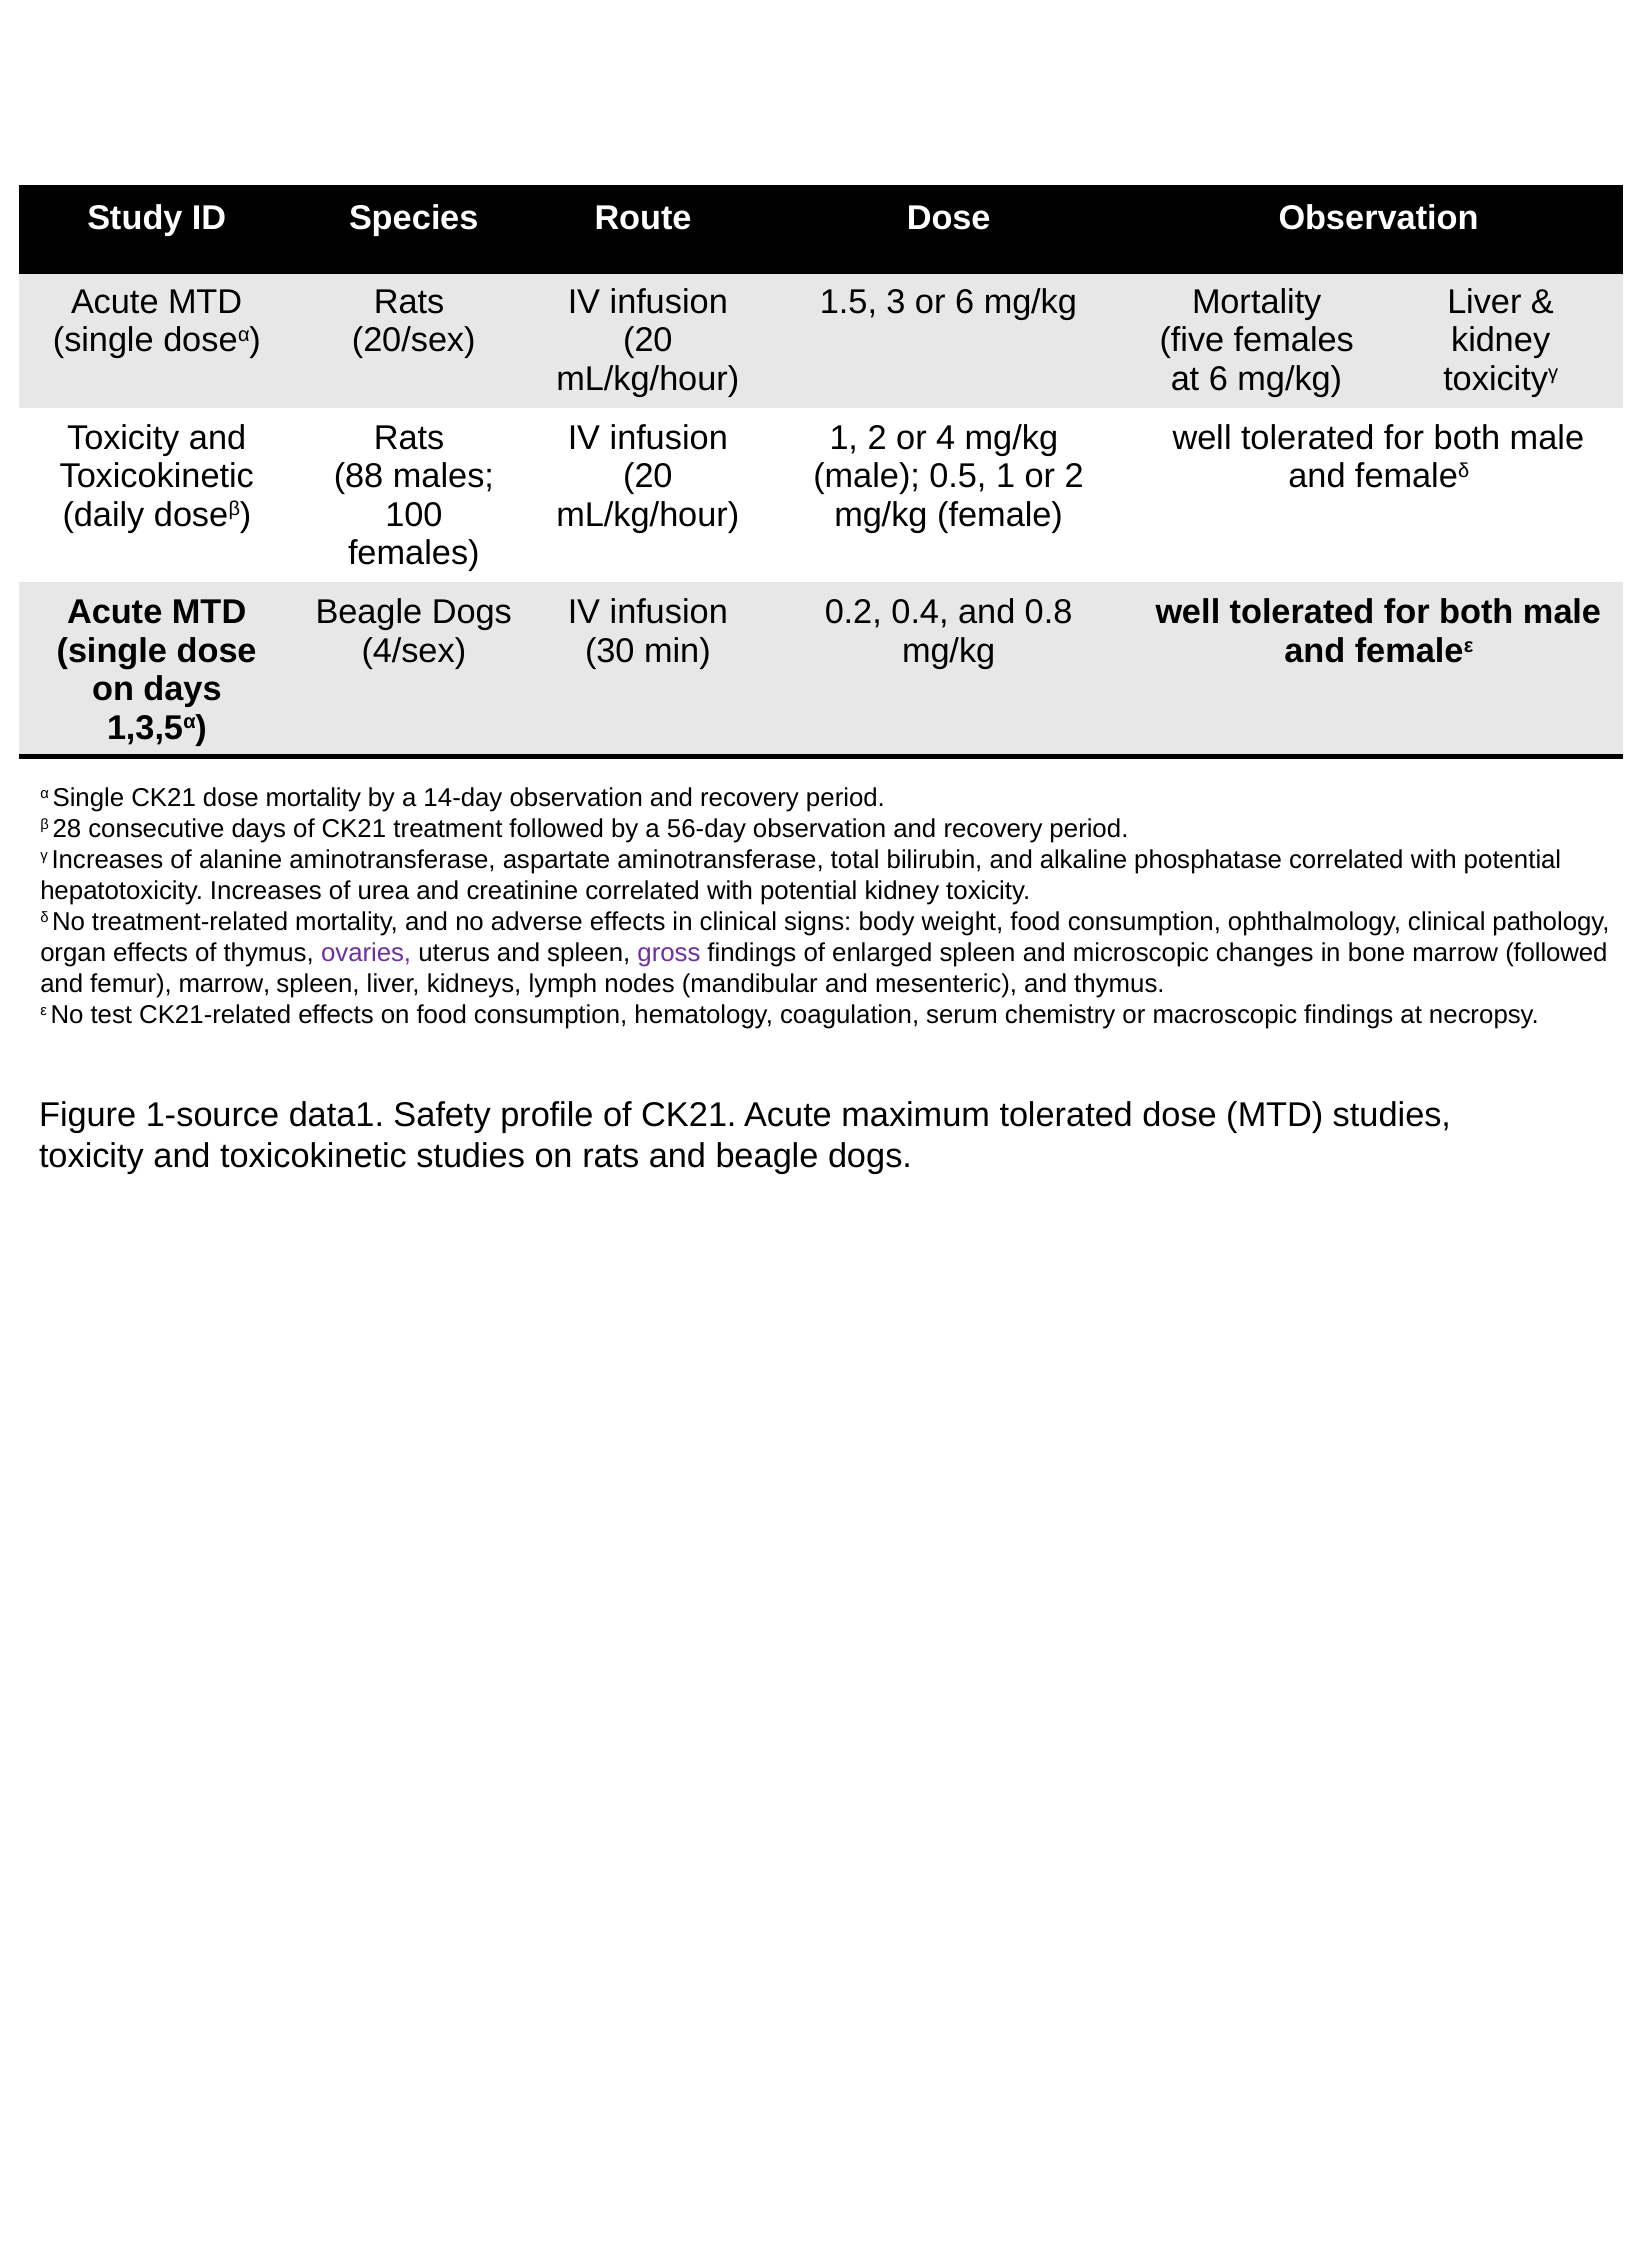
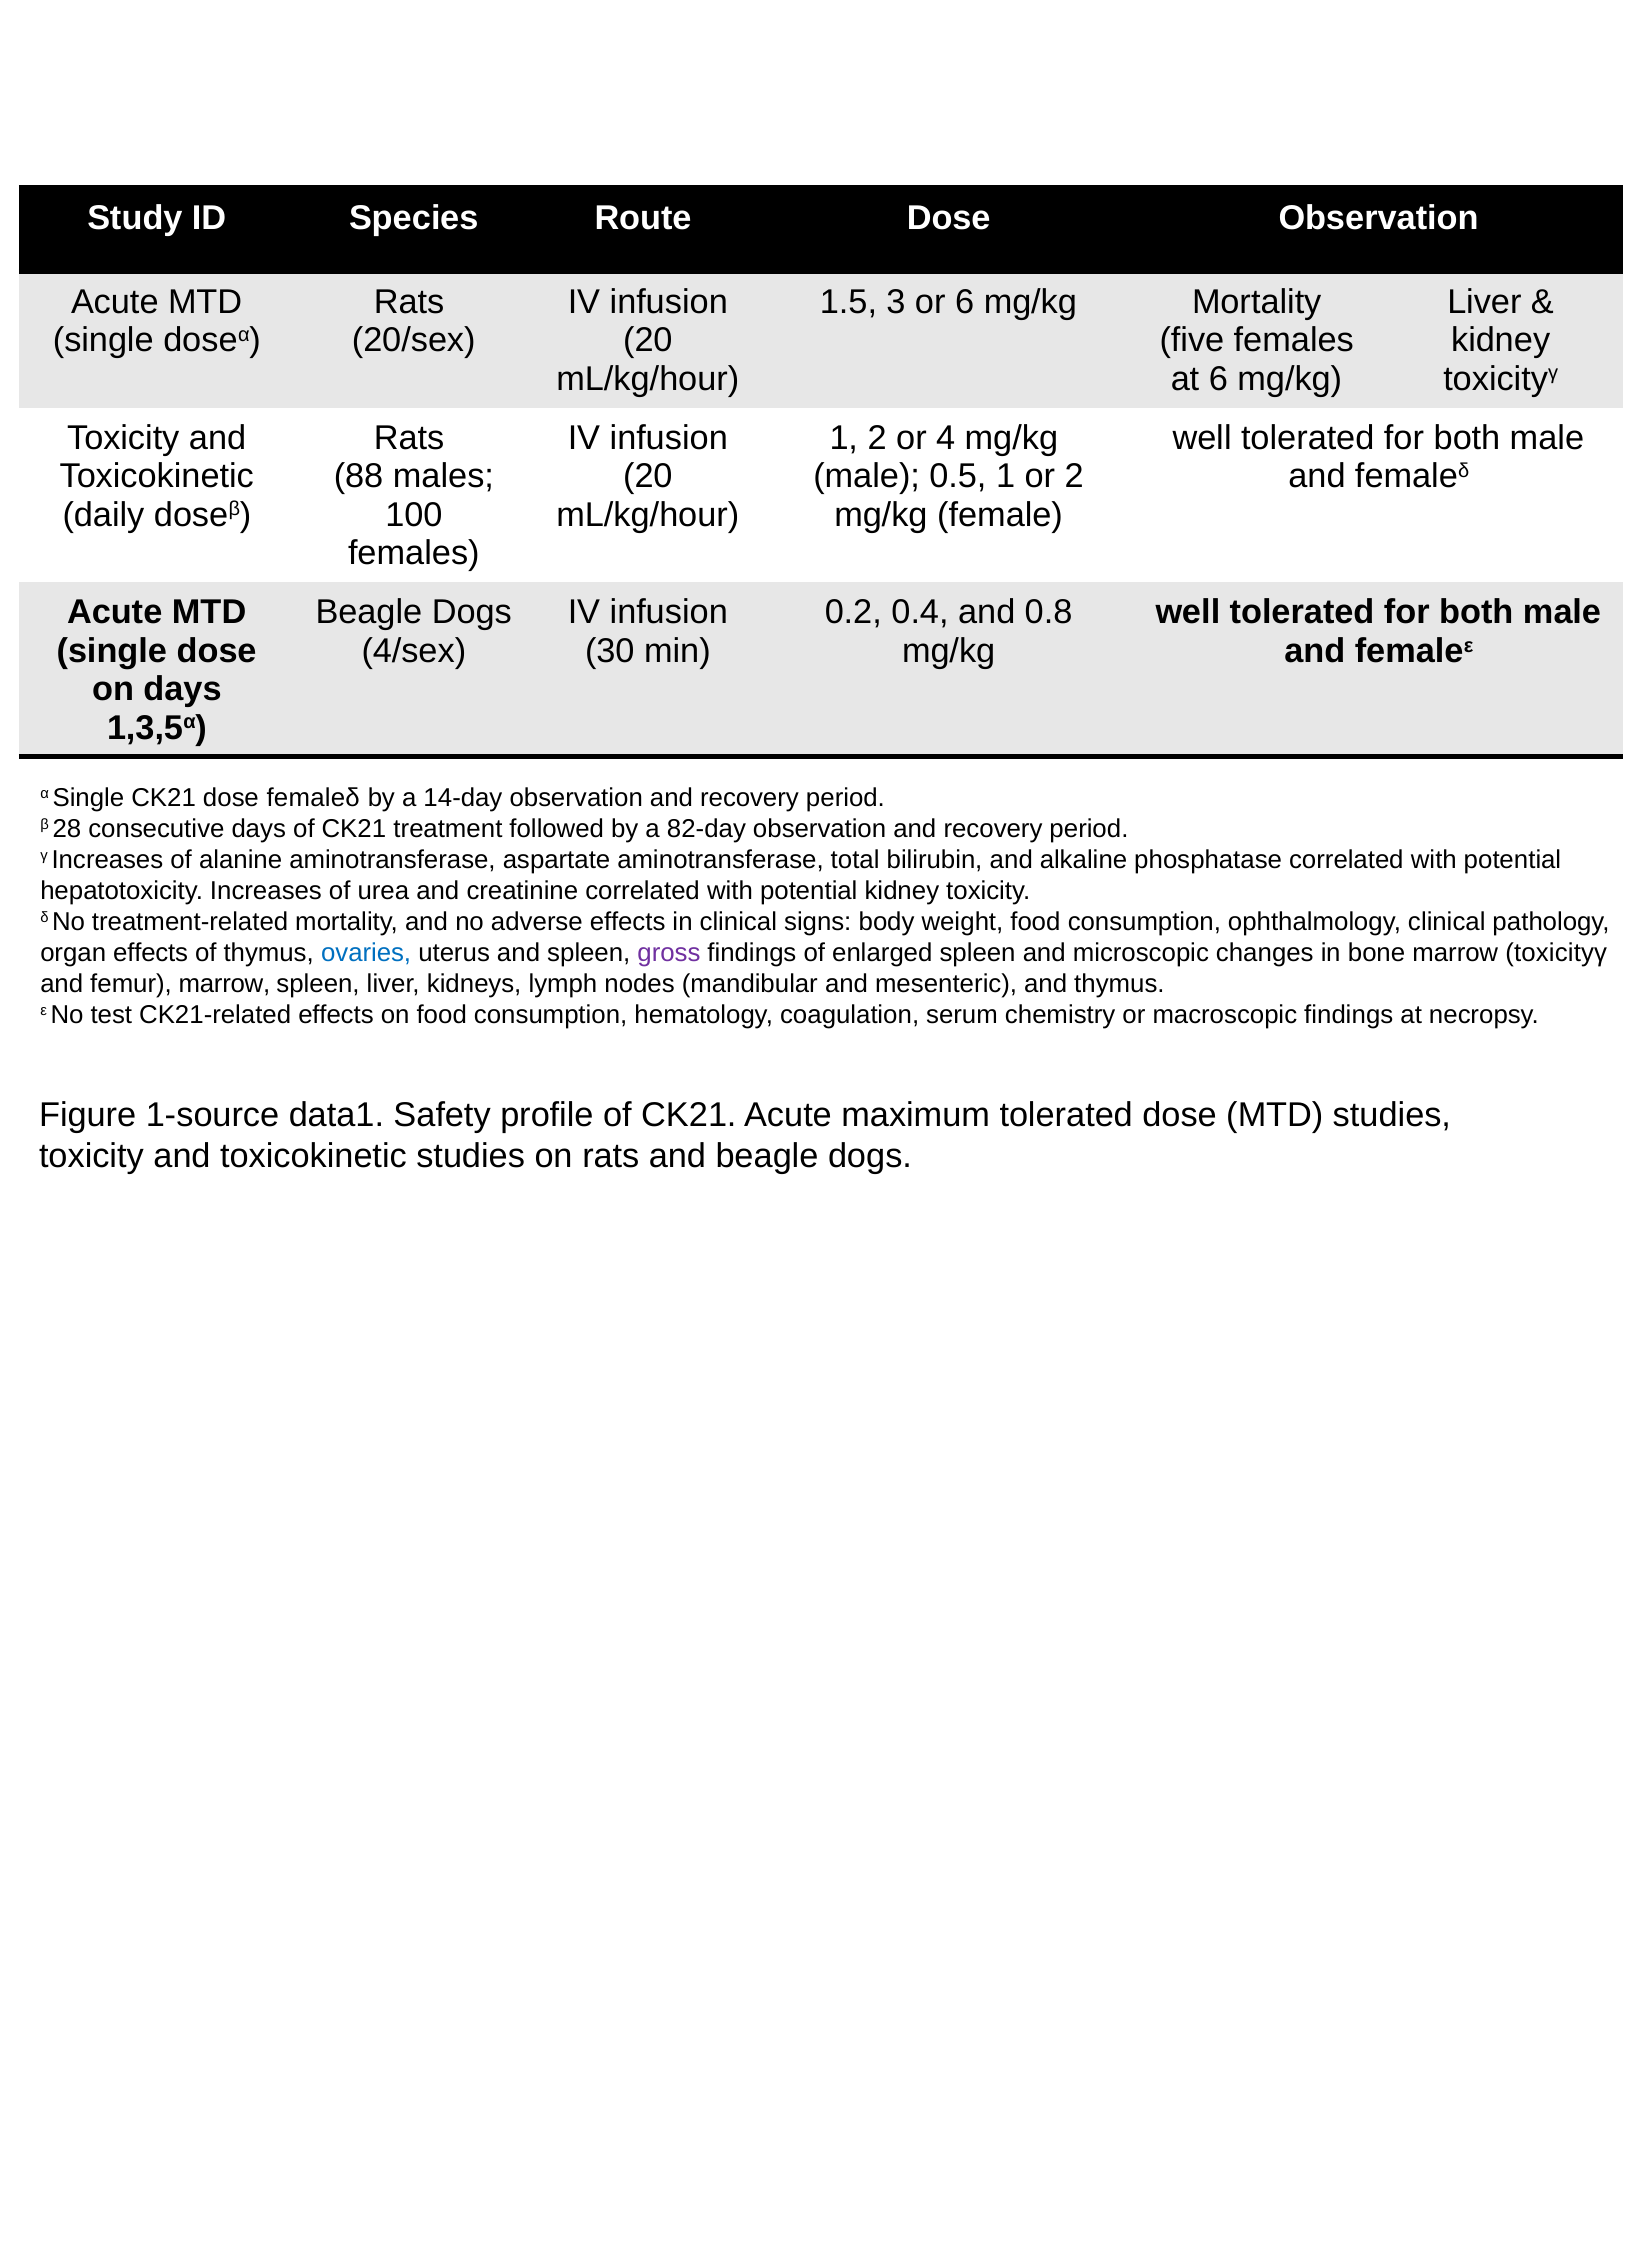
dose mortality: mortality -> femaleδ (313, 797)
56-day: 56-day -> 82-day (706, 828)
ovaries colour: purple -> blue (366, 952)
marrow followed: followed -> toxicityγ (1556, 952)
